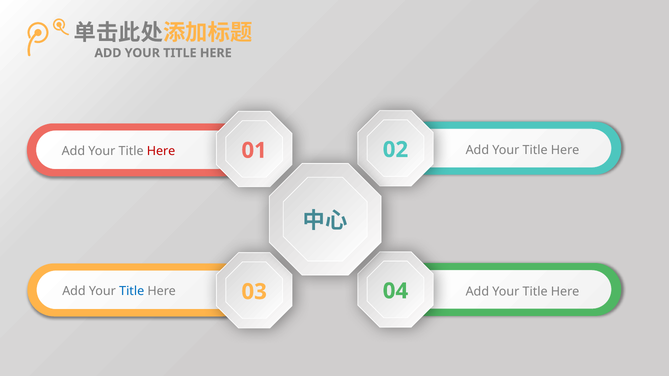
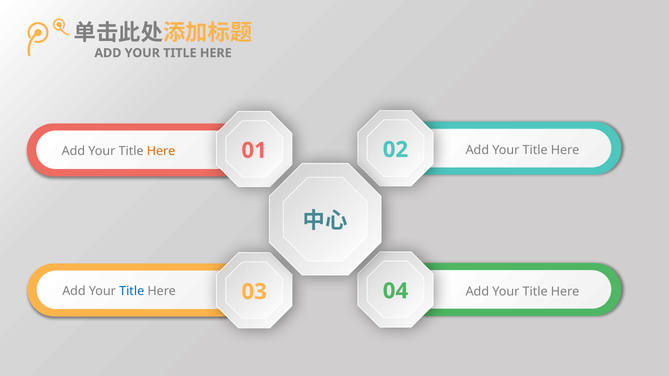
Here colour: red -> orange (161, 151)
